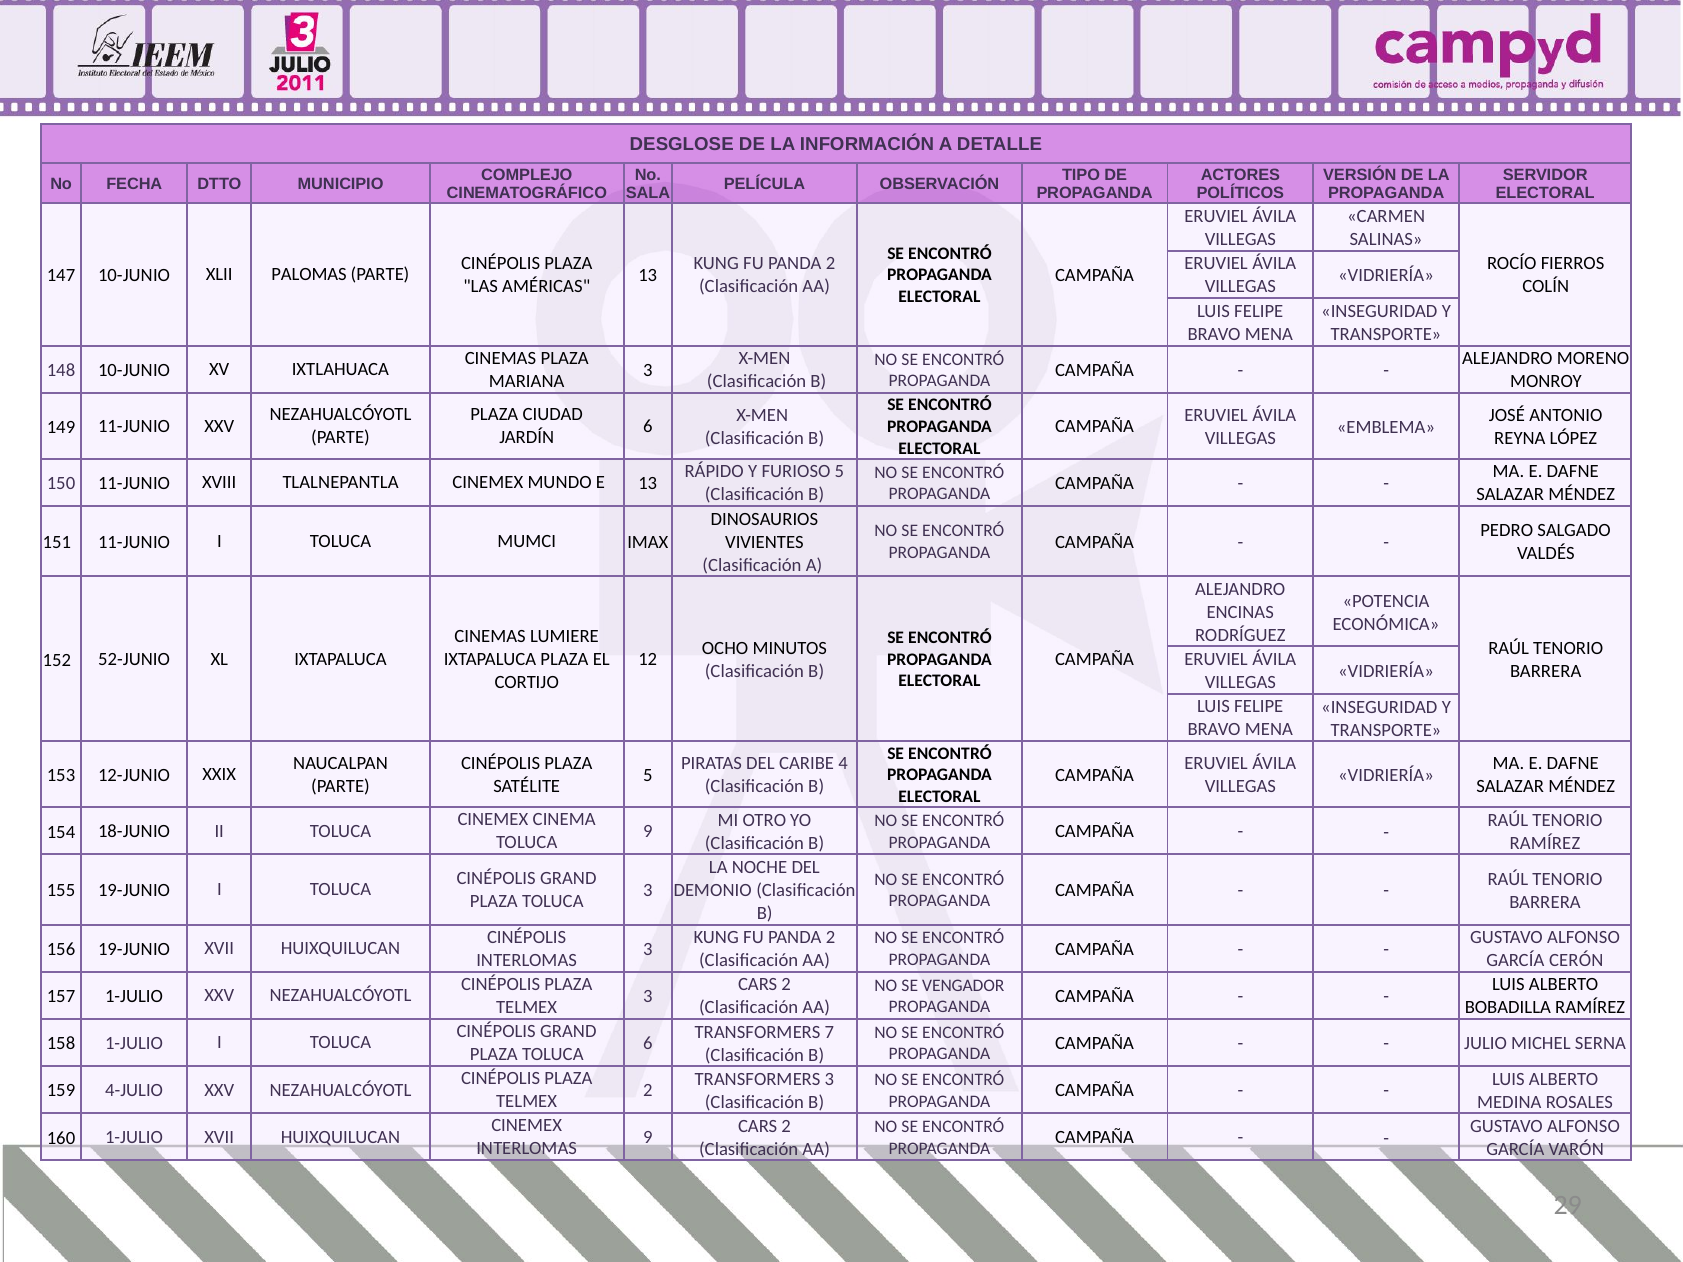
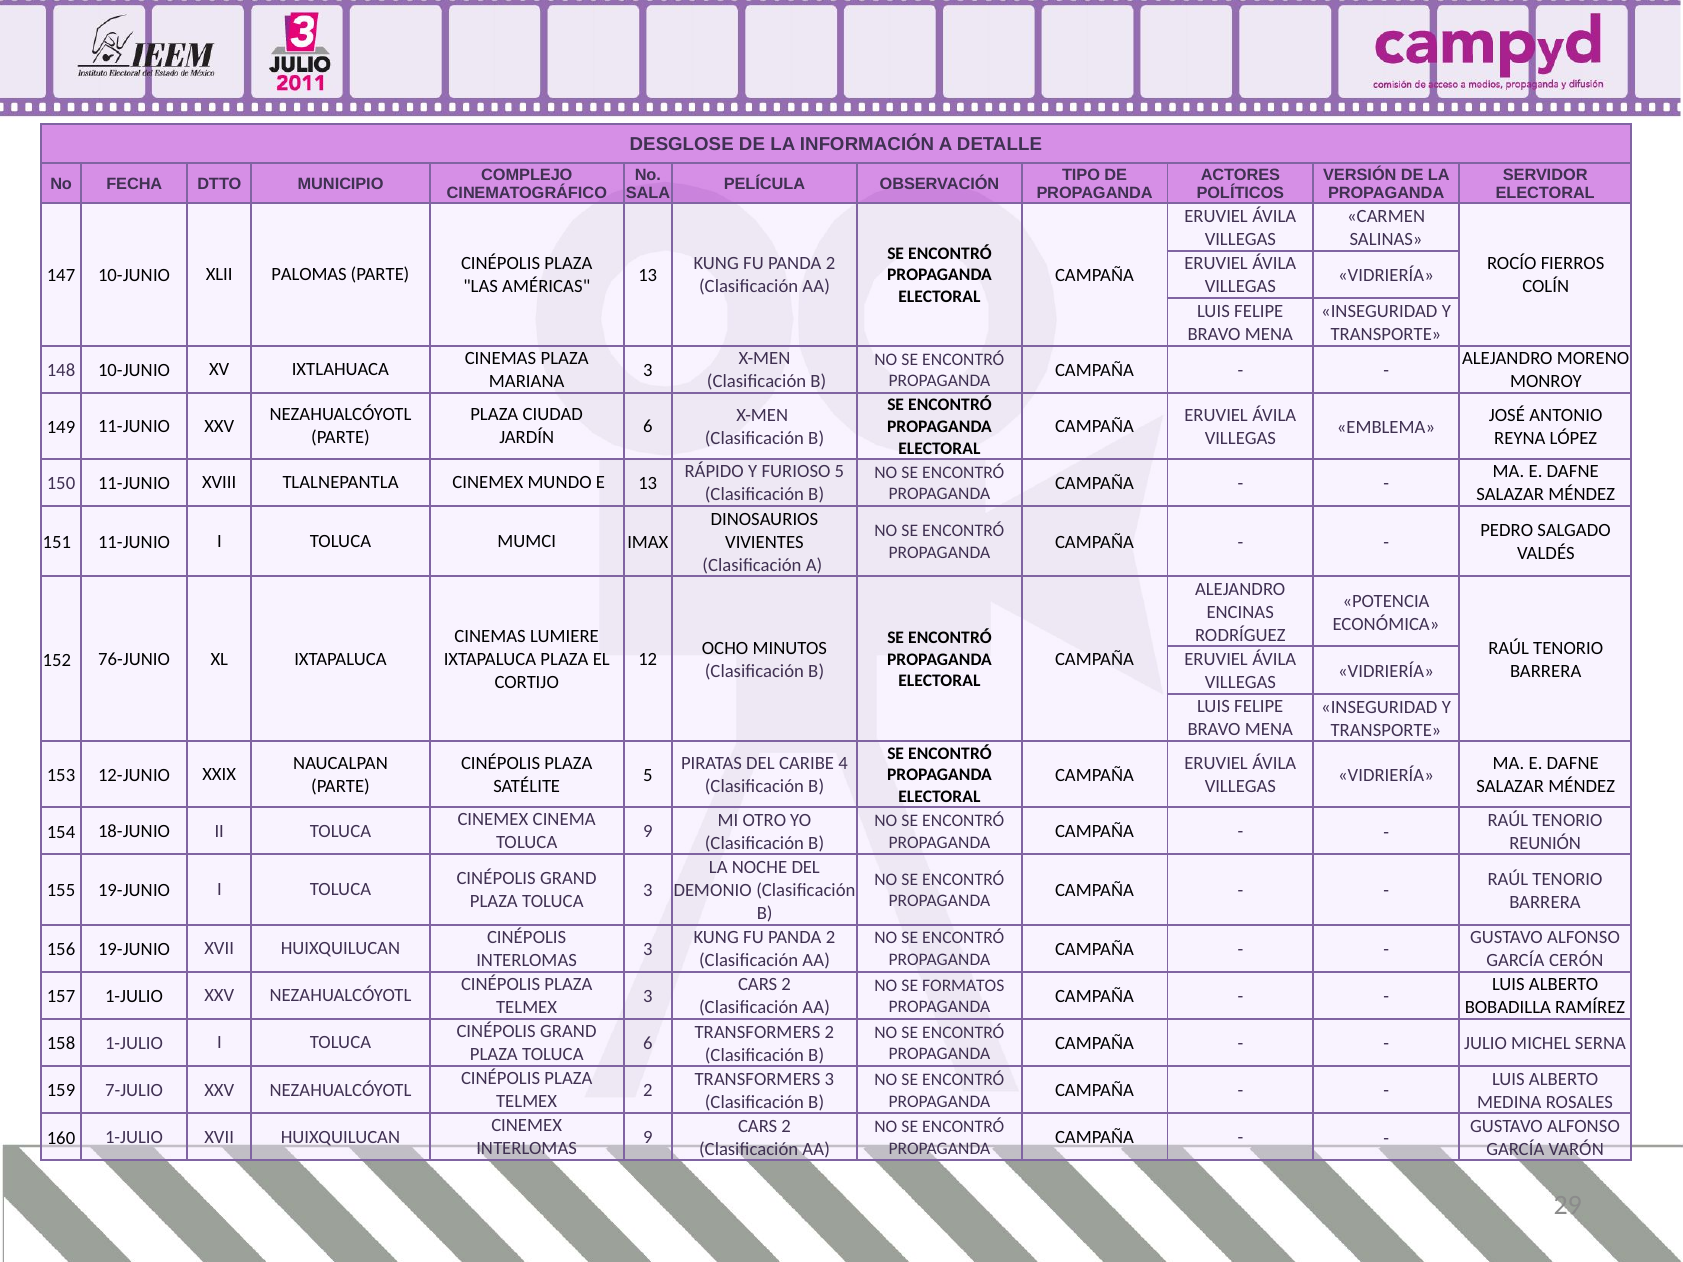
52-JUNIO: 52-JUNIO -> 76-JUNIO (134, 660)
RAMÍREZ: RAMÍREZ -> REUNIÓN (1545, 843)
VENGADOR: VENGADOR -> FORMATOS (963, 986)
TRANSFORMERS 7: 7 -> 2 (829, 1032)
4-JULIO: 4-JULIO -> 7-JULIO (134, 1091)
